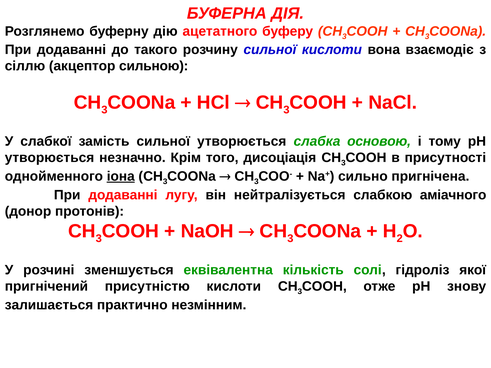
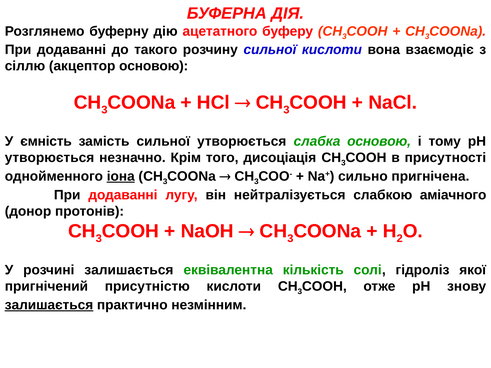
акцептор сильною: сильною -> основою (154, 66)
слабкої: слабкої -> ємність (46, 141)
розчині зменшується: зменшується -> залишається (129, 270)
залишається underline: none -> present (49, 305)
